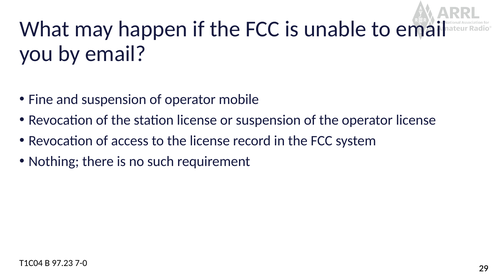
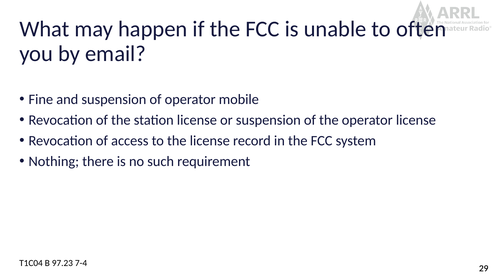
to email: email -> often (421, 29)
7-0: 7-0 -> 7-4 (81, 263)
